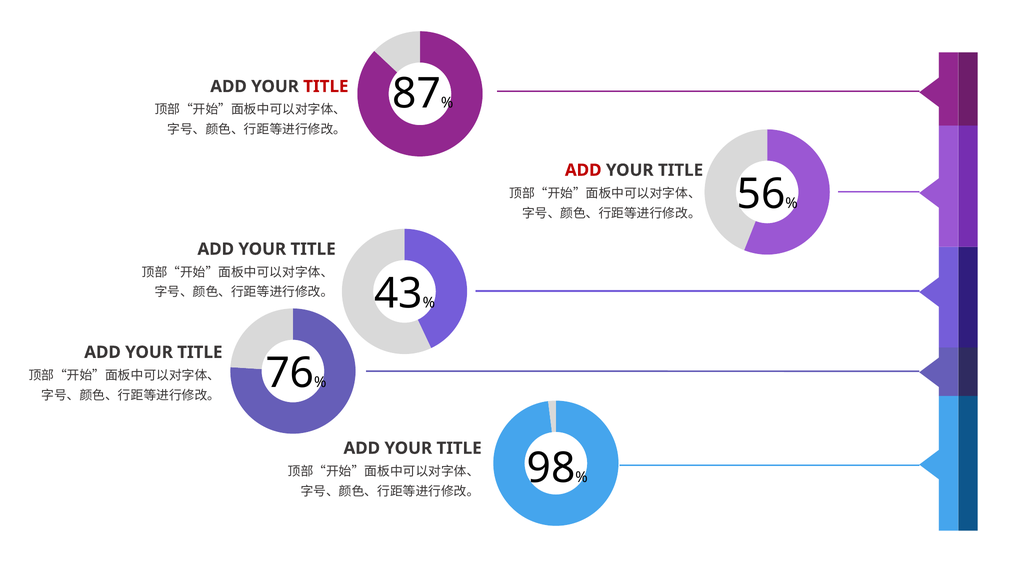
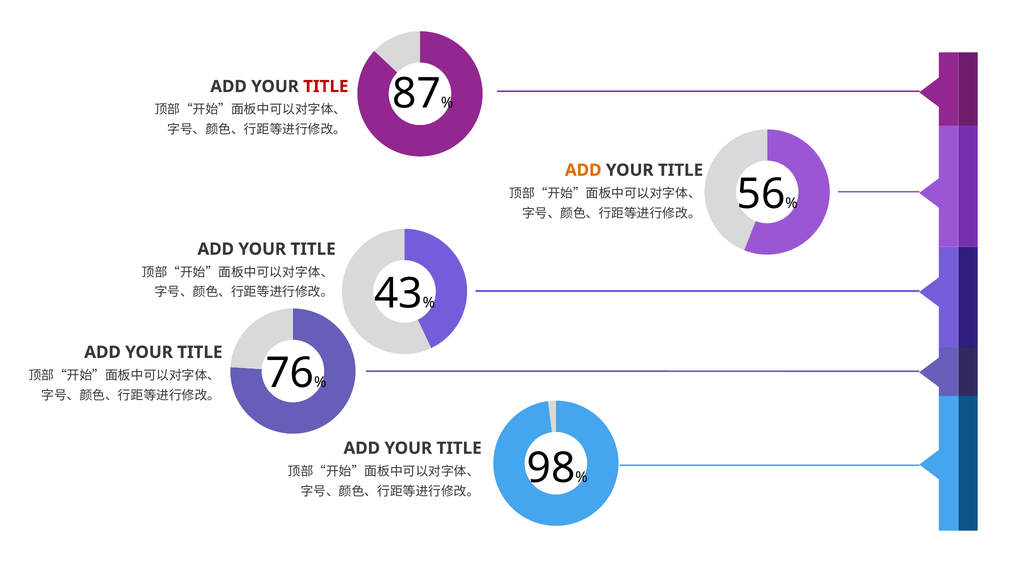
ADD colour: red -> orange (583, 170)
